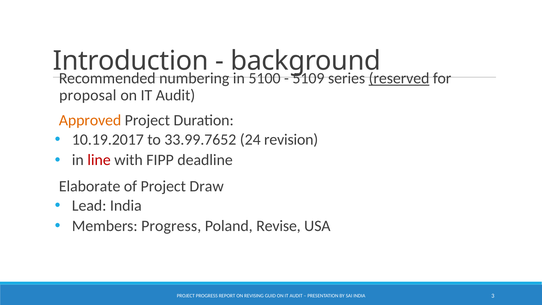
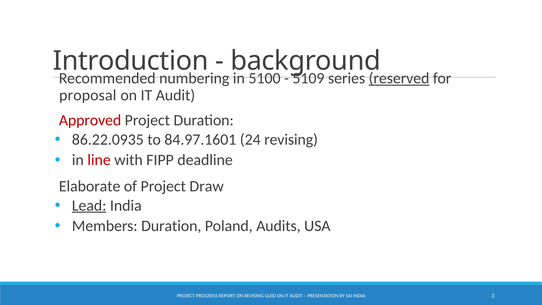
Approved colour: orange -> red (90, 120)
10.19.2017: 10.19.2017 -> 86.22.0935 (108, 140)
33.99.7652: 33.99.7652 -> 84.97.1601 (200, 140)
24 revision: revision -> revising (291, 140)
Lead underline: none -> present (89, 205)
Members Progress: Progress -> Duration (171, 226)
Revise: Revise -> Audits (278, 226)
